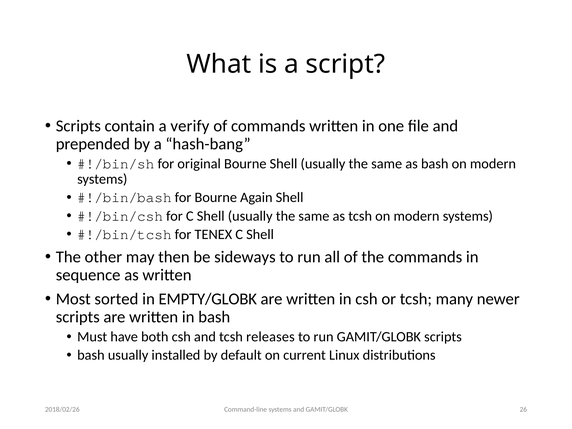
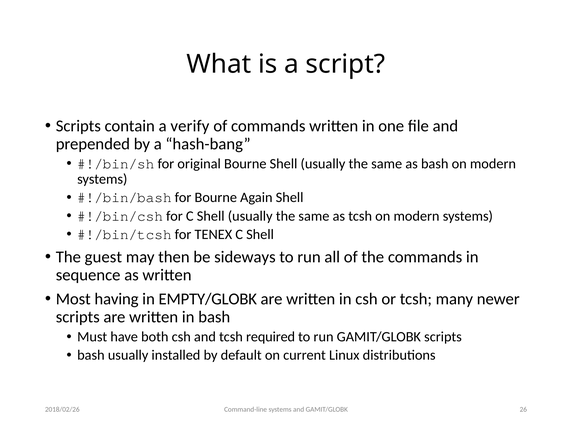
other: other -> guest (103, 257)
sorted: sorted -> having (116, 299)
releases: releases -> required (271, 337)
